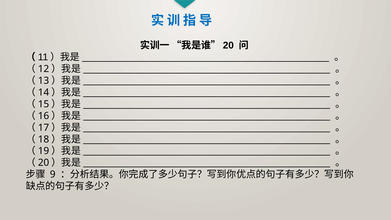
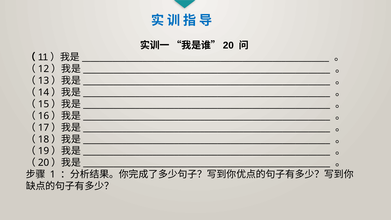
9: 9 -> 1 (53, 174)
